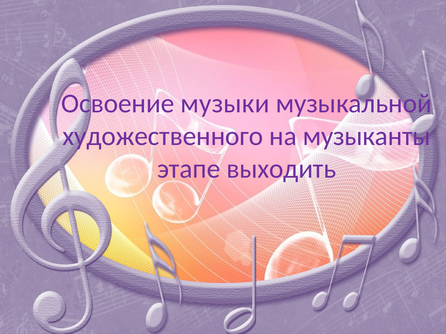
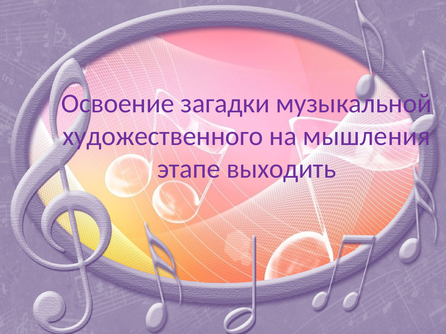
музыки: музыки -> загадки (225, 104)
музыканты: музыканты -> мышления (367, 136)
